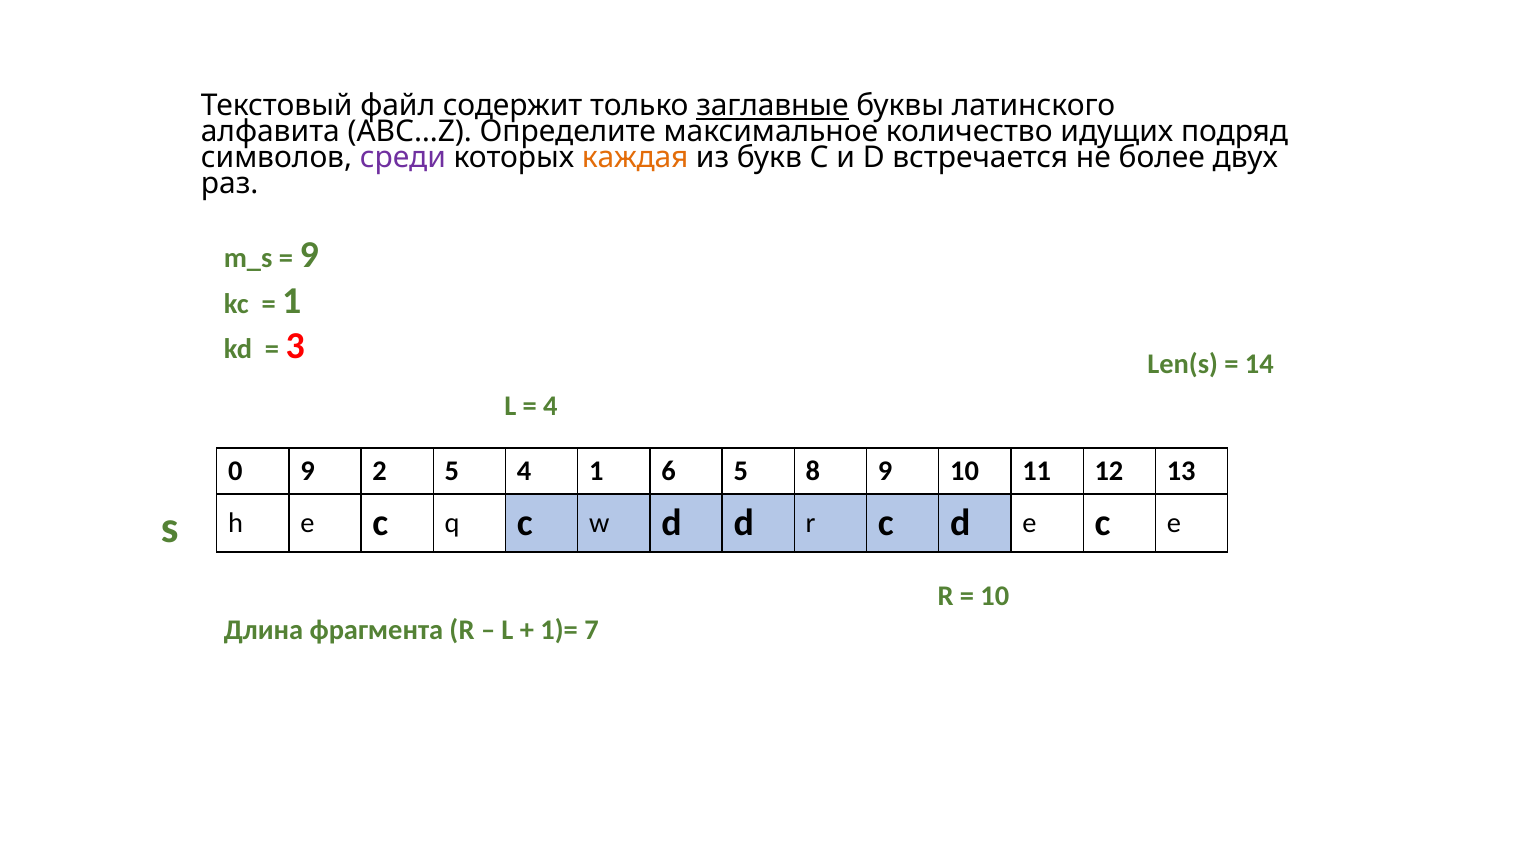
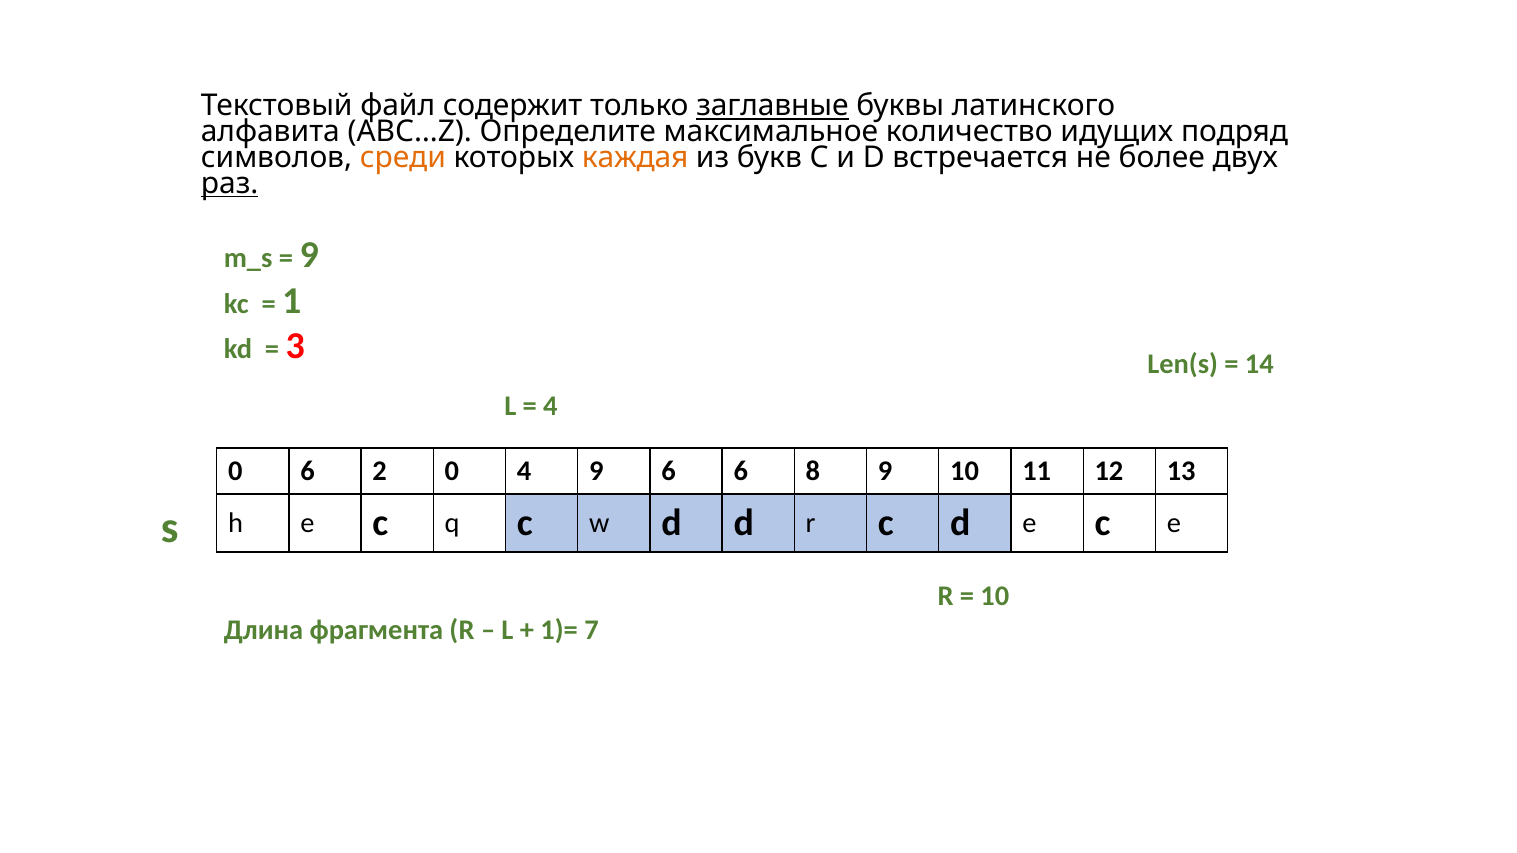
среди colour: purple -> orange (403, 158)
раз underline: none -> present (230, 184)
0 9: 9 -> 6 (307, 472)
2 5: 5 -> 0 (452, 472)
4 1: 1 -> 9 (596, 472)
6 5: 5 -> 6 (741, 472)
